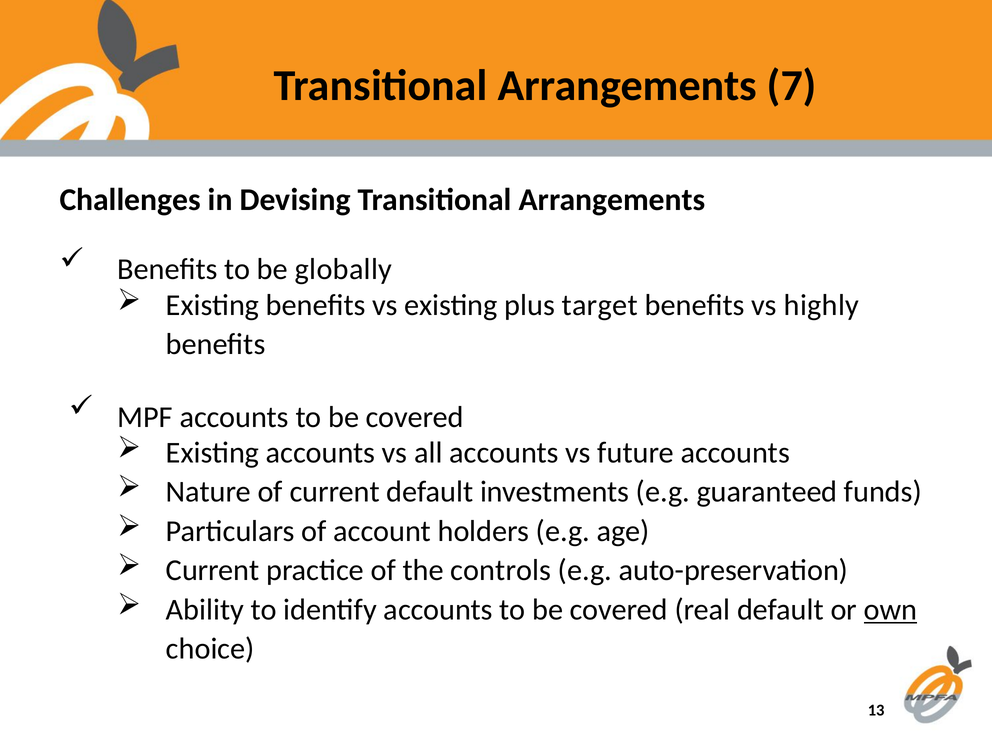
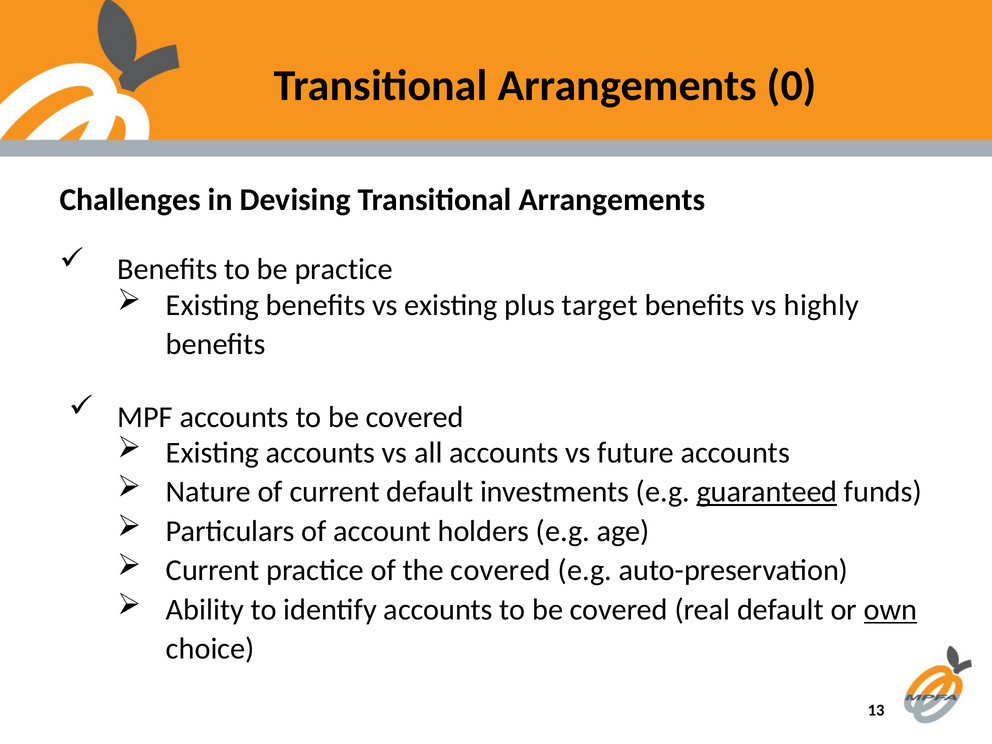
7: 7 -> 0 (792, 86)
be globally: globally -> practice (344, 269)
guaranteed underline: none -> present (767, 492)
the controls: controls -> covered (501, 570)
